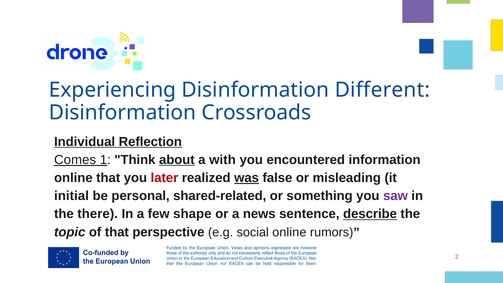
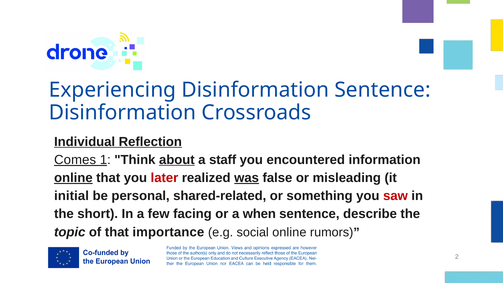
Disinformation Different: Different -> Sentence (383, 90)
with: with -> staff (223, 160)
online underline: none -> present (73, 178)
saw colour: purple -> red (395, 196)
there: there -> short (98, 214)
shape: shape -> facing (192, 214)
news: news -> when (259, 214)
describe underline: present -> none (370, 214)
perspective: perspective -> importance (168, 232)
